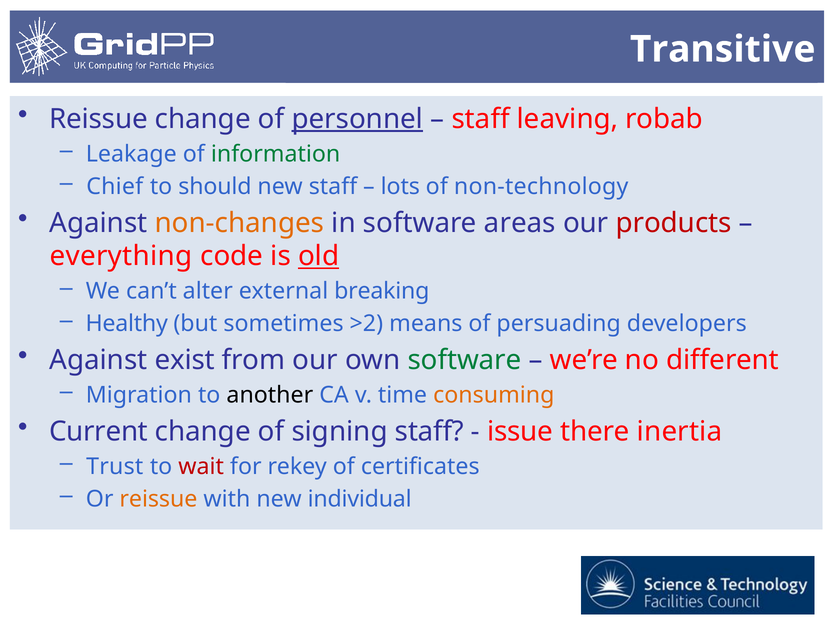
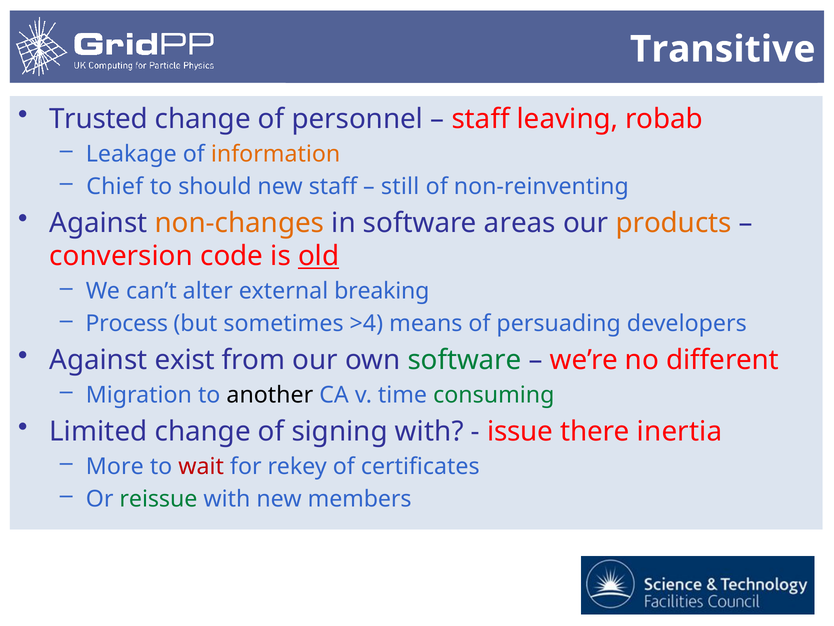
Reissue: Reissue -> Trusted (99, 119)
personnel underline: present -> none (357, 119)
information colour: green -> orange (276, 154)
lots: lots -> still (400, 186)
non-technology: non-technology -> non-reinventing (541, 186)
products colour: red -> orange (674, 223)
everything: everything -> conversion (121, 256)
Healthy: Healthy -> Process (127, 323)
>2: >2 -> >4 (366, 323)
consuming colour: orange -> green (494, 395)
Current: Current -> Limited (98, 431)
signing staff: staff -> with (429, 431)
Trust: Trust -> More (115, 466)
reissue colour: orange -> green (158, 499)
individual: individual -> members (360, 499)
